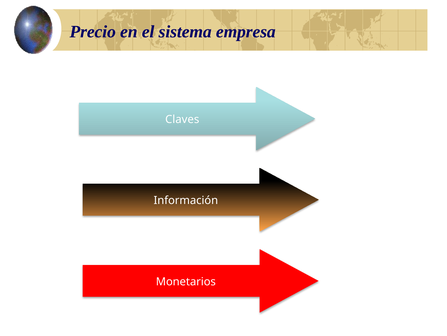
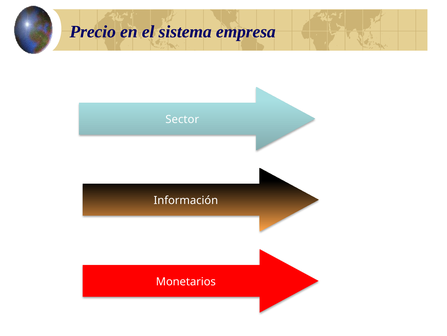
Claves: Claves -> Sector (182, 119)
